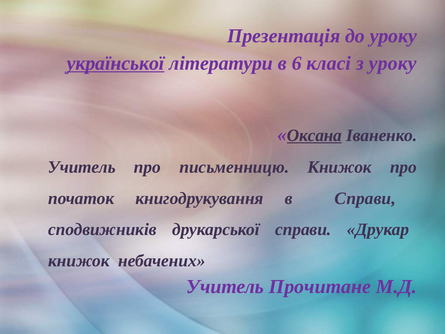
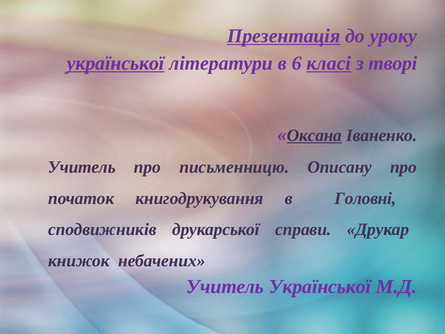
Презентація underline: none -> present (284, 36)
класі underline: none -> present (329, 63)
з уроку: уроку -> творі (393, 63)
письменницю Книжок: Книжок -> Описану (340, 167)
в Справи: Справи -> Головні (365, 198)
Учитель Прочитане: Прочитане -> Української (320, 286)
